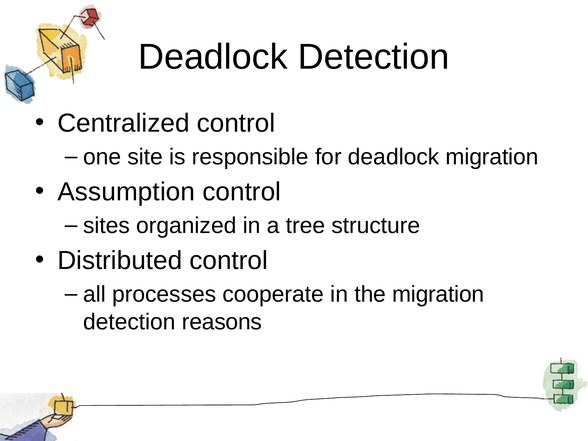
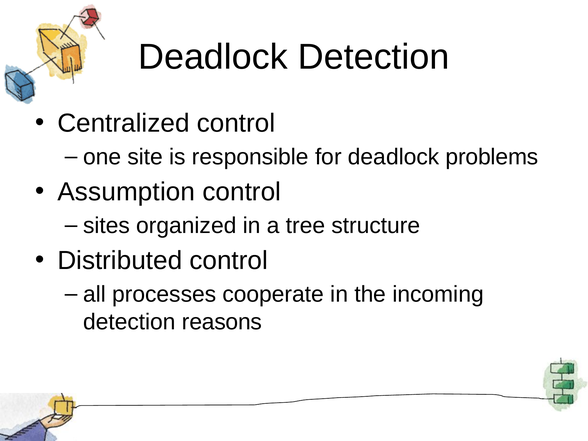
deadlock migration: migration -> problems (492, 157)
the migration: migration -> incoming (438, 294)
